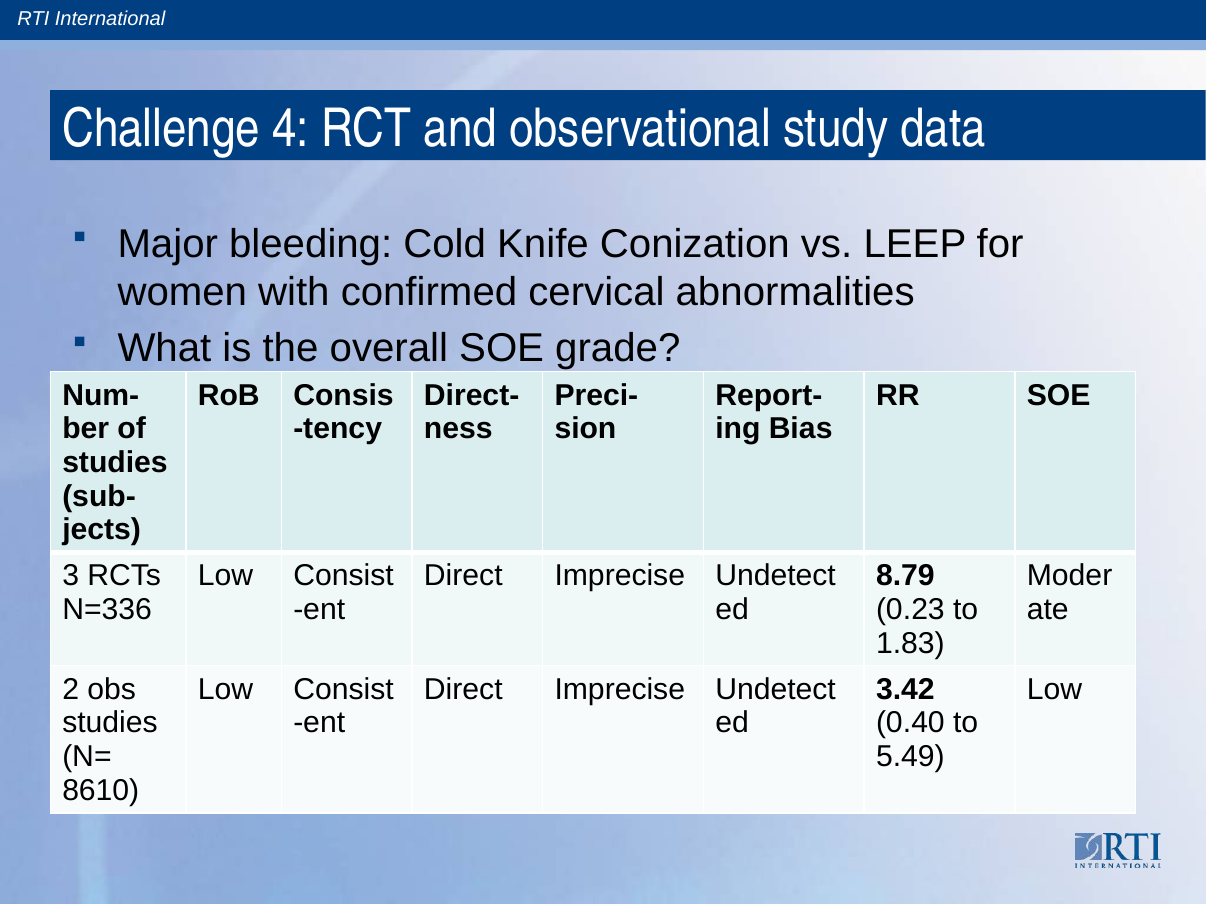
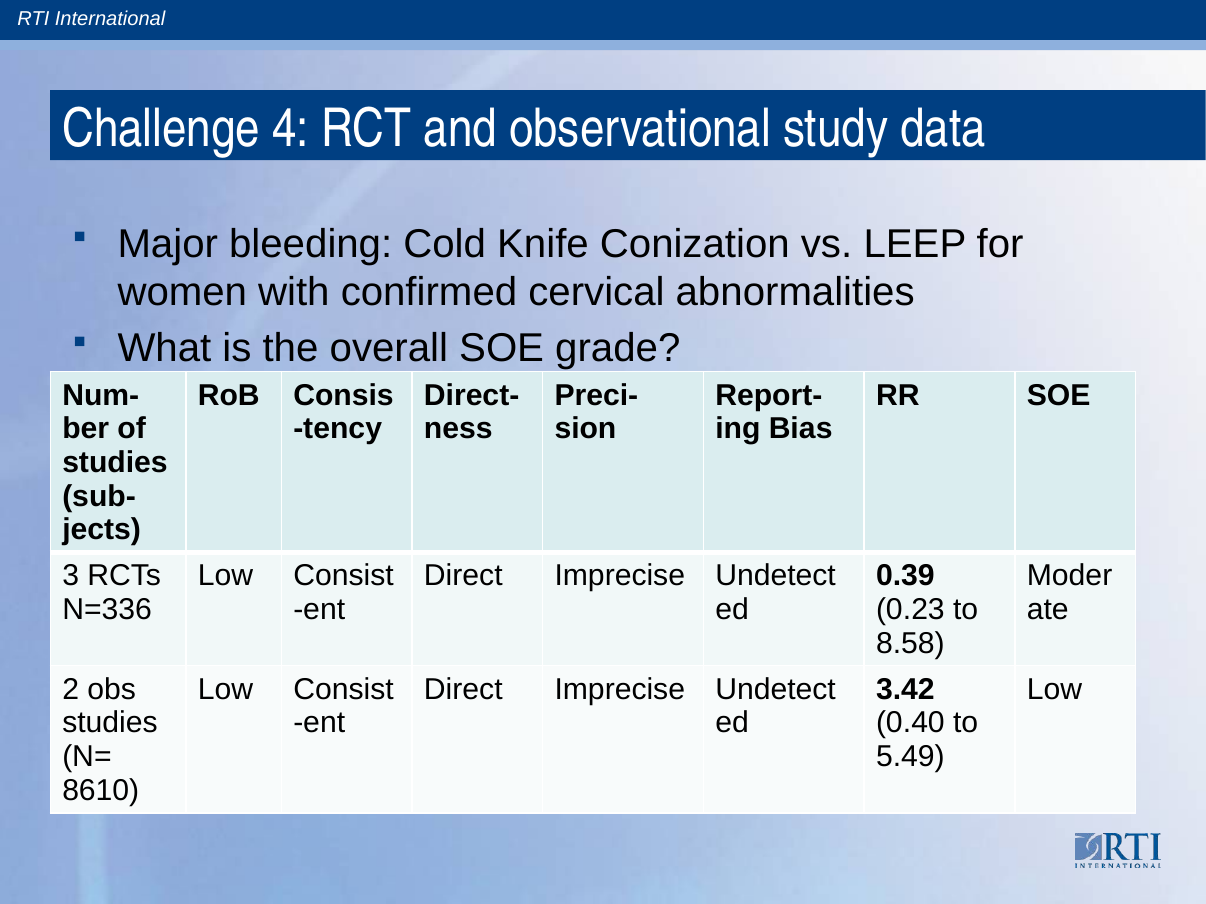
8.79: 8.79 -> 0.39 (905, 576)
1.83: 1.83 -> 8.58 (910, 644)
